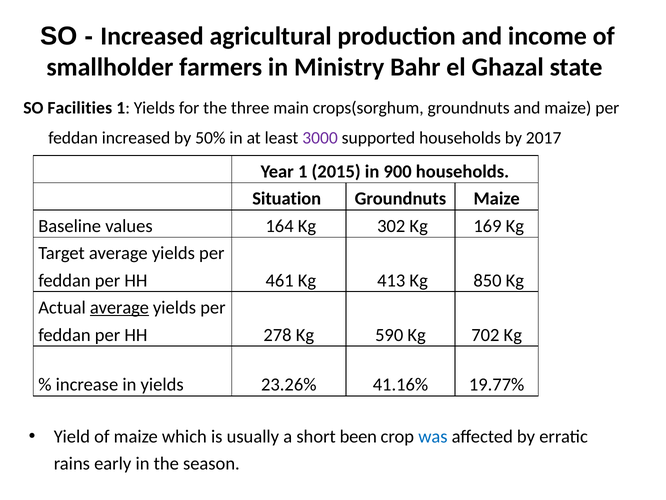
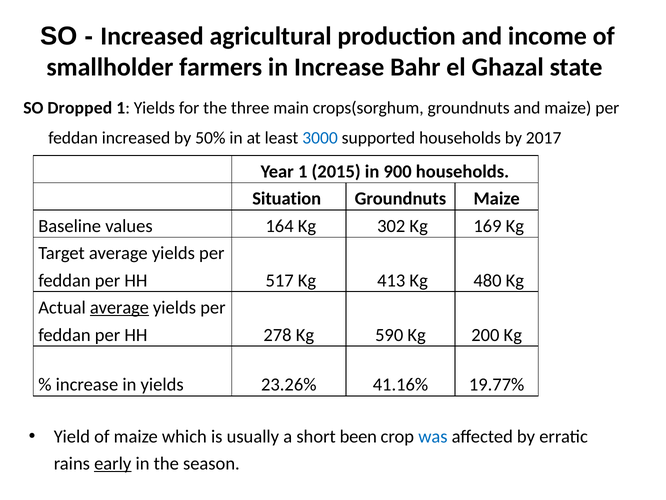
in Ministry: Ministry -> Increase (339, 67)
Facilities: Facilities -> Dropped (80, 108)
3000 colour: purple -> blue (320, 138)
461: 461 -> 517 (280, 280)
850: 850 -> 480 (487, 280)
702: 702 -> 200 (485, 335)
early underline: none -> present (113, 463)
